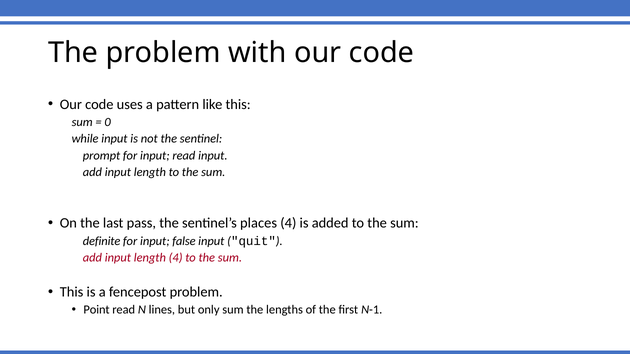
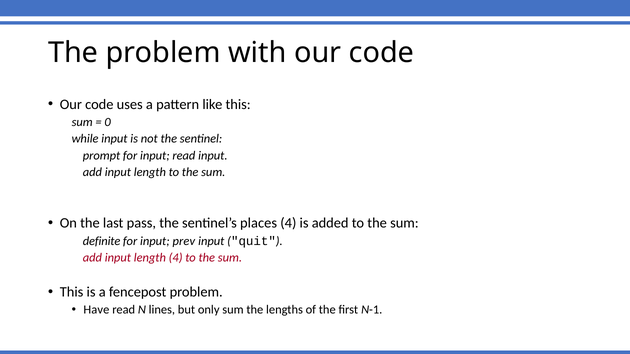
false: false -> prev (184, 241)
Point: Point -> Have (96, 310)
